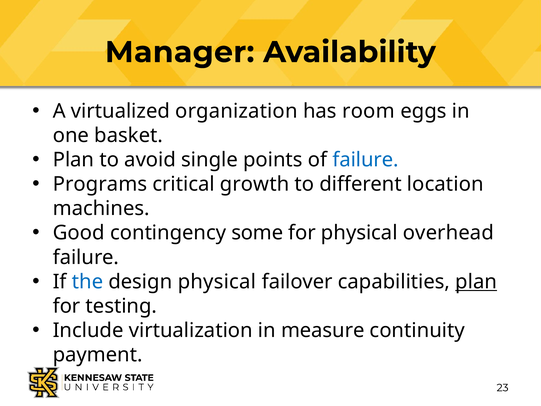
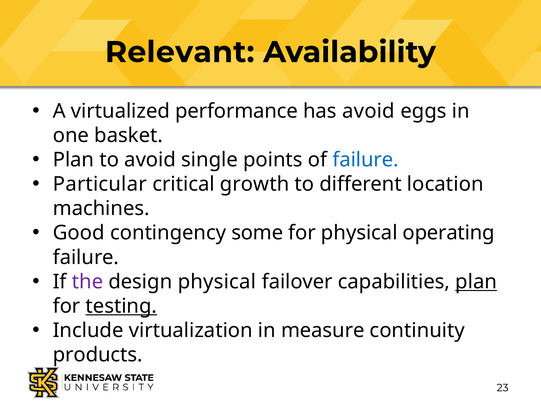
Manager: Manager -> Relevant (180, 52)
organization: organization -> performance (237, 111)
has room: room -> avoid (369, 111)
Programs: Programs -> Particular (100, 184)
overhead: overhead -> operating (449, 233)
the colour: blue -> purple (87, 282)
testing underline: none -> present (121, 306)
payment: payment -> products (98, 355)
